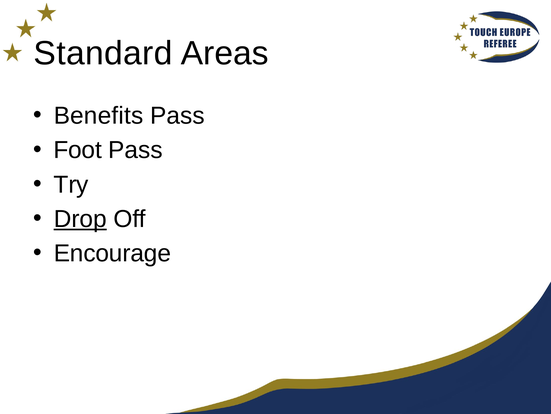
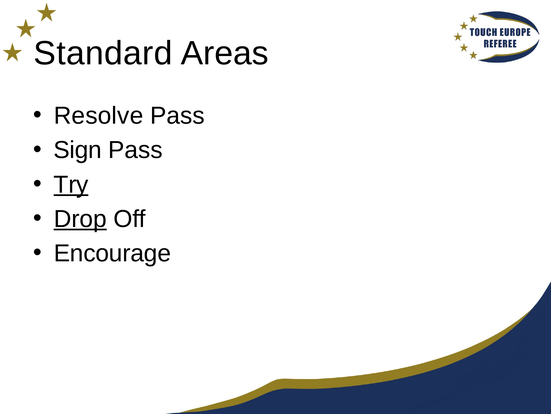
Benefits: Benefits -> Resolve (99, 116)
Foot: Foot -> Sign (78, 150)
Try underline: none -> present (71, 184)
